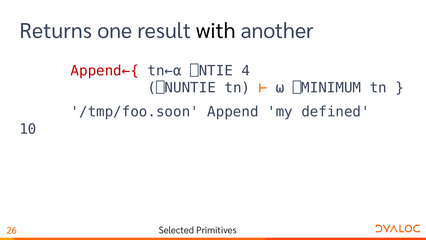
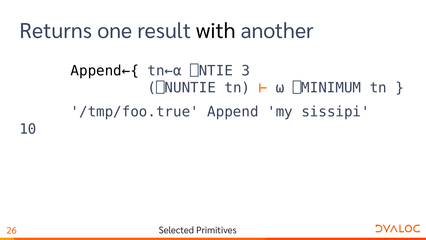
Append←{ colour: red -> black (105, 71)
4: 4 -> 3 (246, 71)
/tmp/foo.soon: /tmp/foo.soon -> /tmp/foo.true (135, 112)
defined: defined -> sissipi (336, 112)
